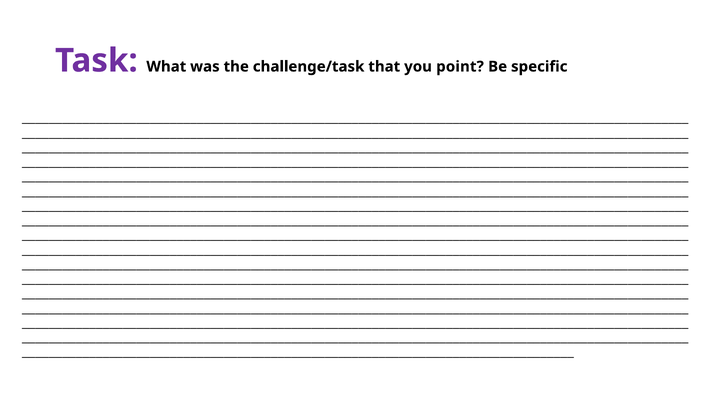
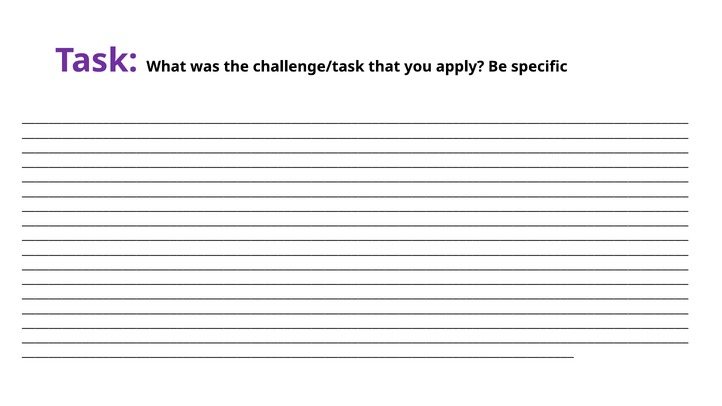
point: point -> apply (460, 67)
